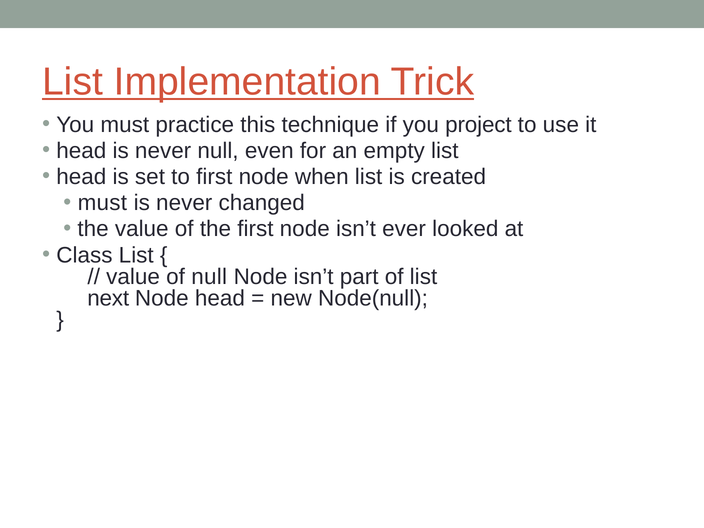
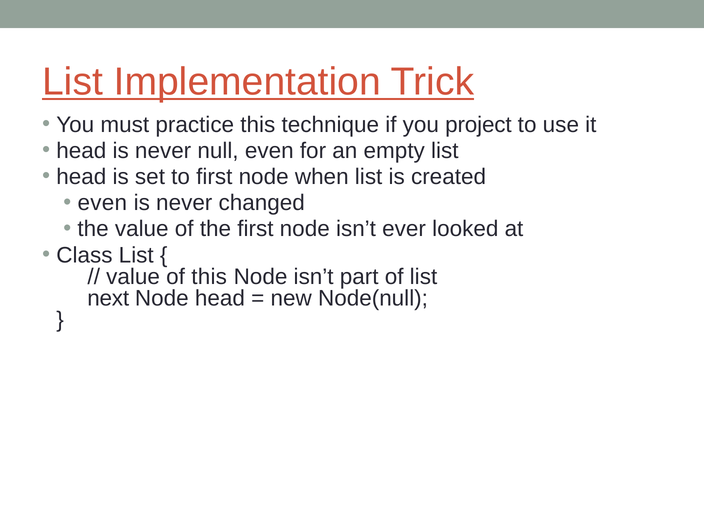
must: must -> even (102, 203)
of null: null -> this (209, 277)
